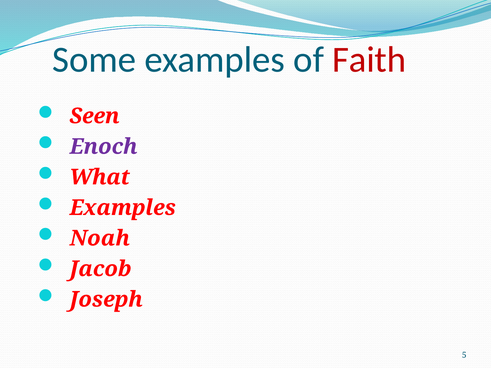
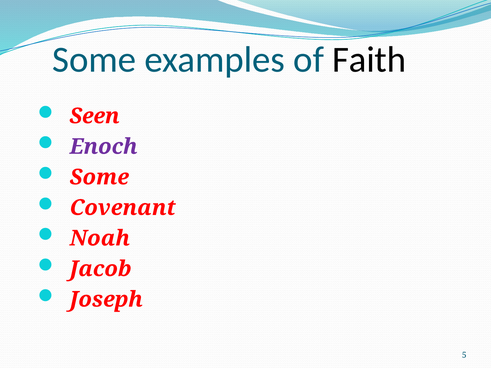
Faith colour: red -> black (369, 60)
What: What -> Some (99, 177)
Examples: Examples -> Covenant (123, 208)
